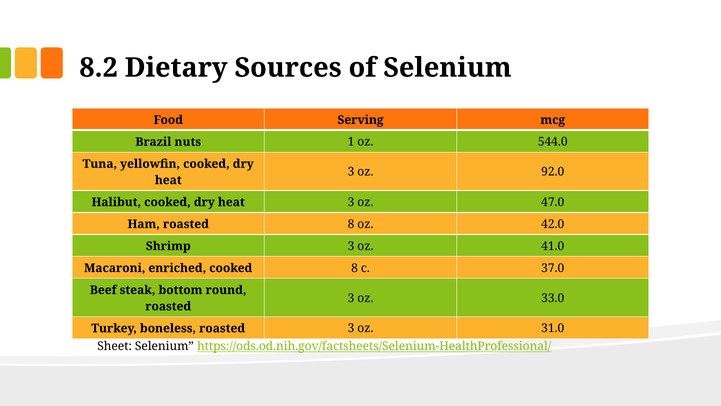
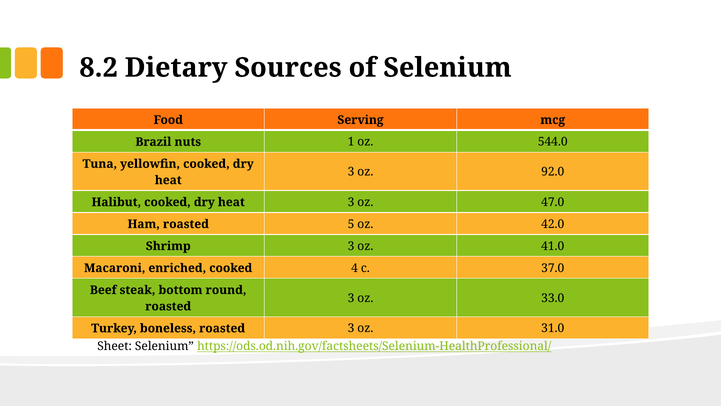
roasted 8: 8 -> 5 (351, 224)
cooked 8: 8 -> 4 (355, 268)
